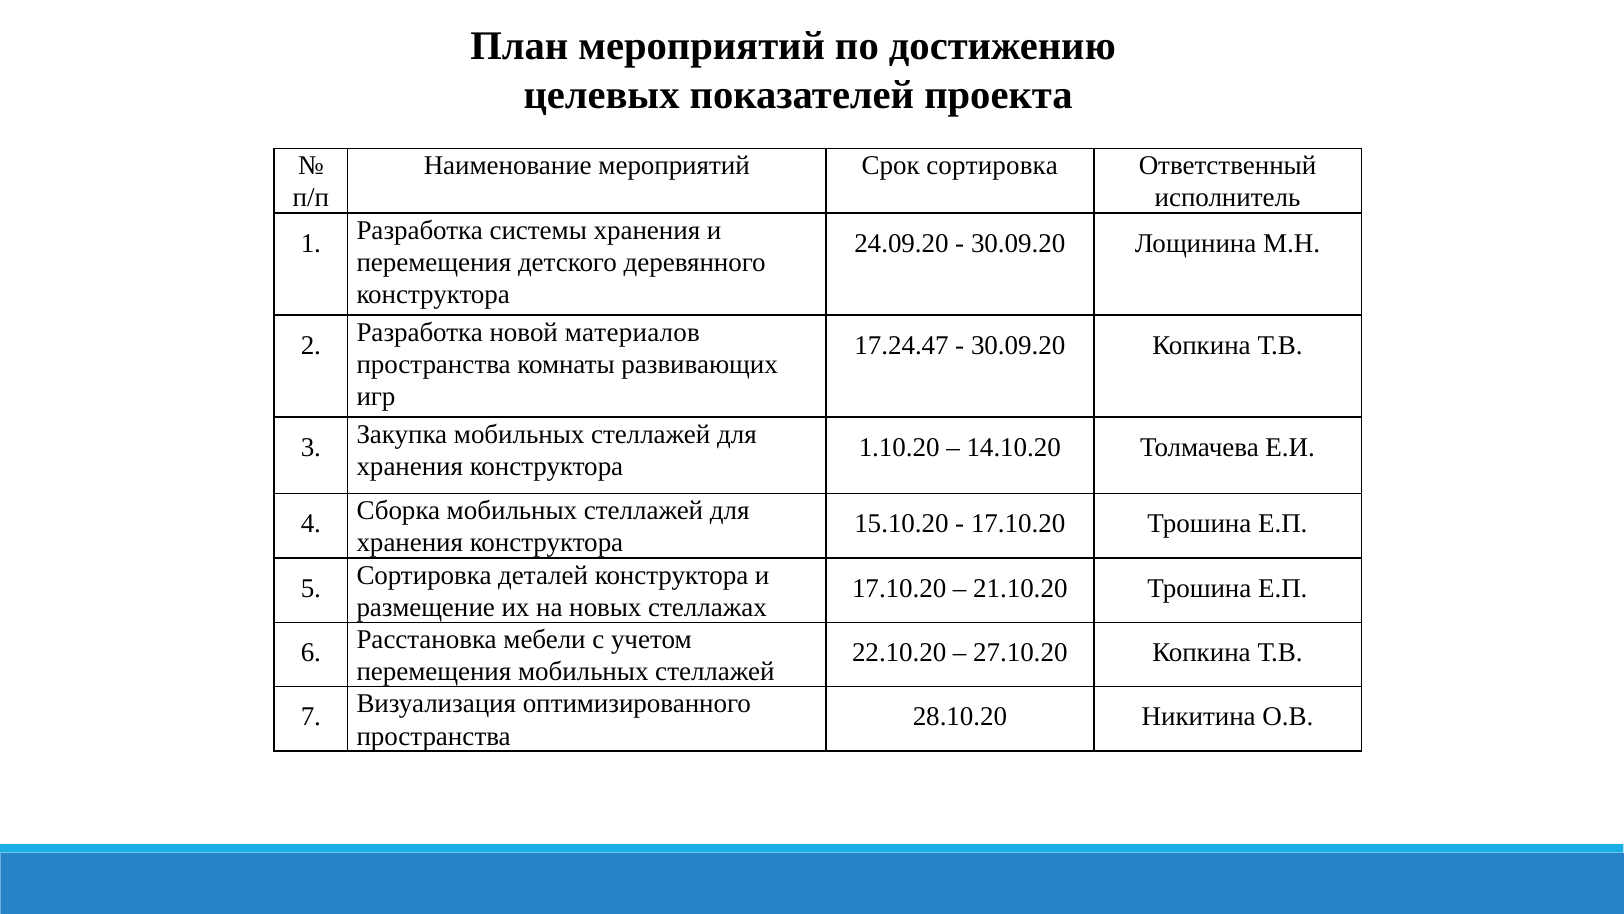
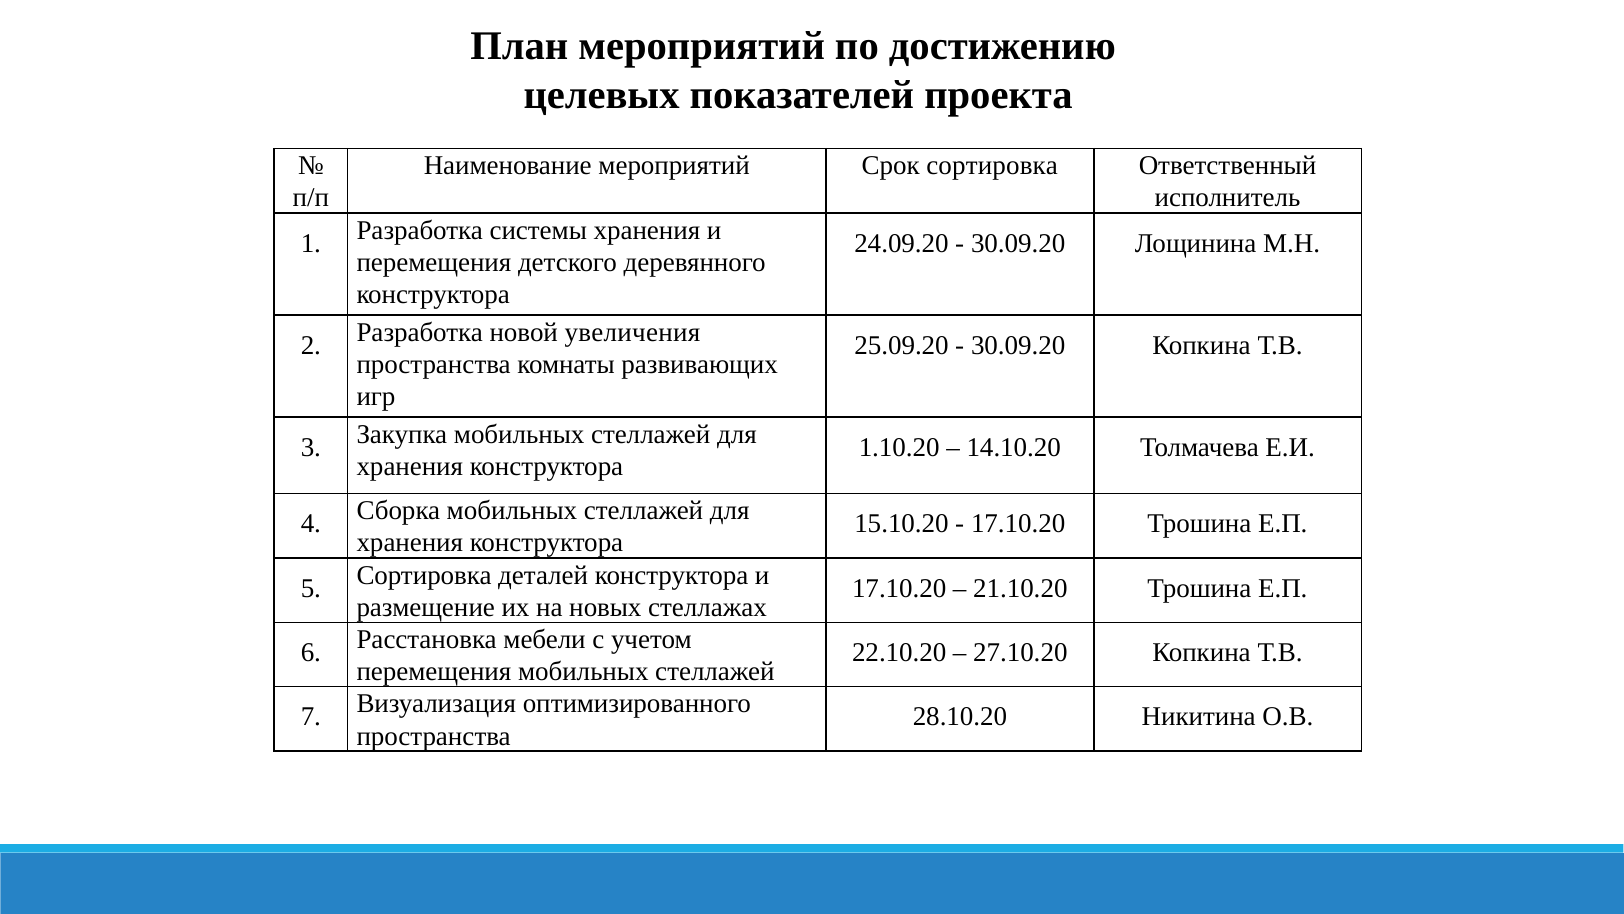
материалов: материалов -> увеличения (632, 332)
17.24.47: 17.24.47 -> 25.09.20 (902, 345)
